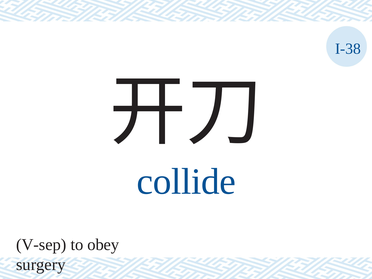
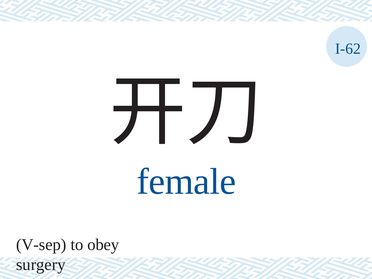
I-38: I-38 -> I-62 (348, 49)
collide: collide -> female (186, 182)
